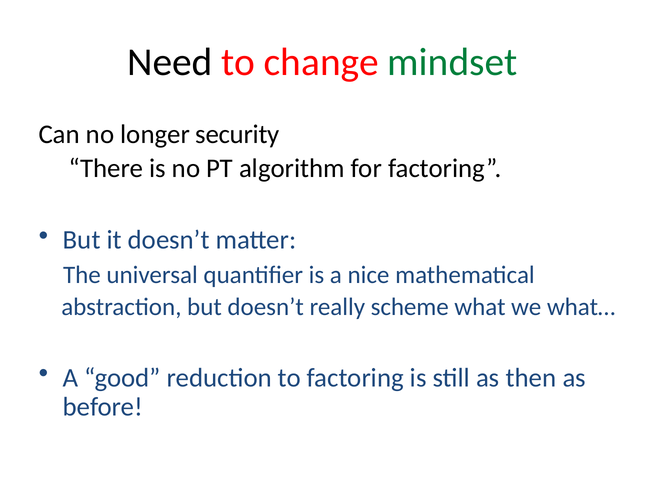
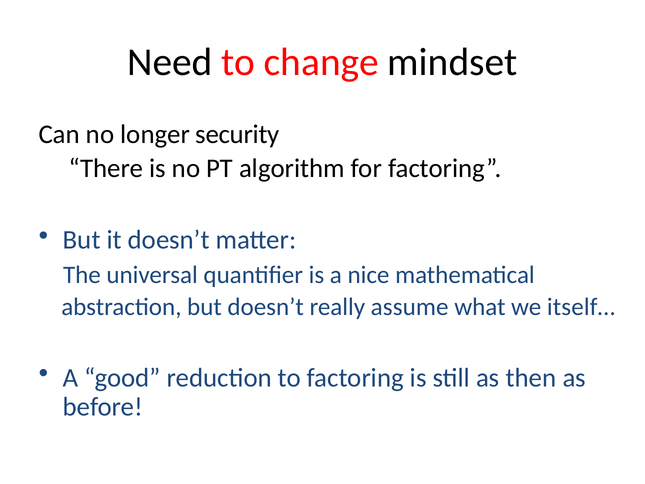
mindset colour: green -> black (452, 62)
scheme: scheme -> assume (410, 307)
what…: what… -> itself… (581, 307)
